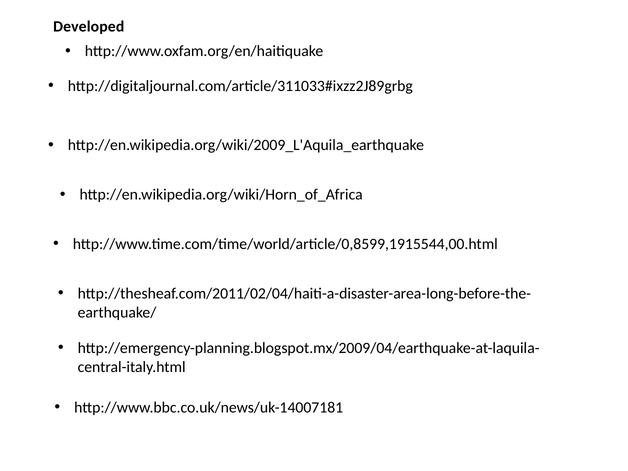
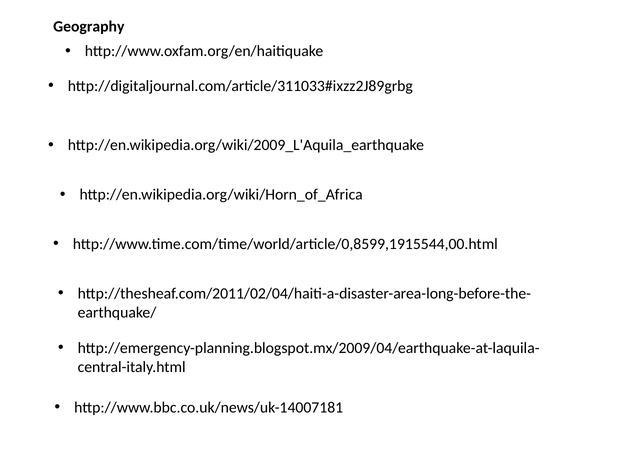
Developed: Developed -> Geography (89, 27)
